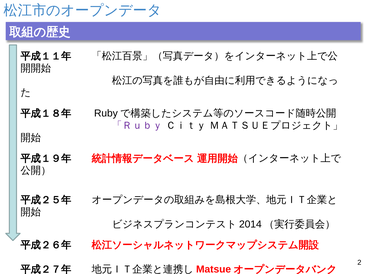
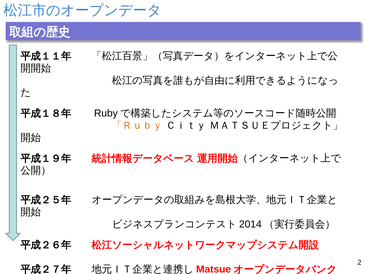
「Ｒｕｂｙ colour: purple -> orange (137, 125)
